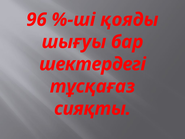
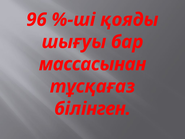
шектердегi: шектердегi -> массасынан (93, 64)
сияқты: сияқты -> бiлiнген (93, 108)
